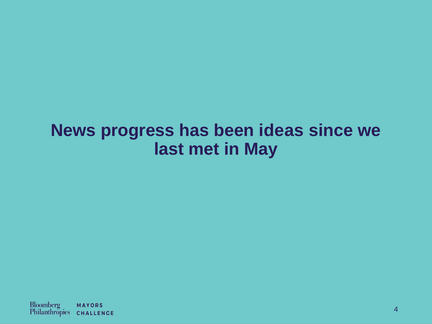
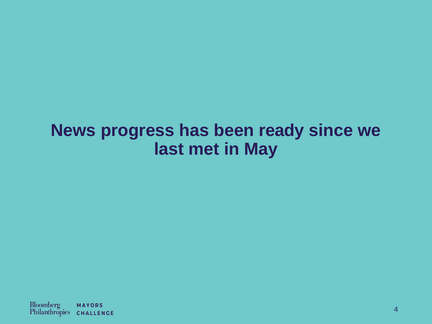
ideas: ideas -> ready (282, 130)
